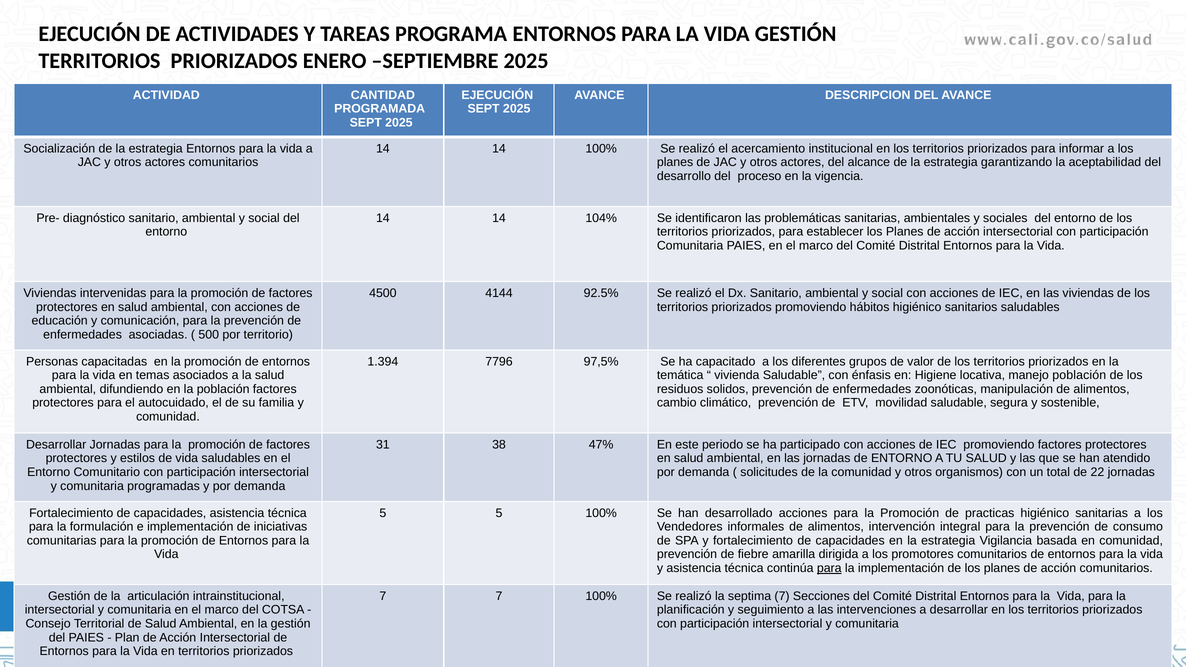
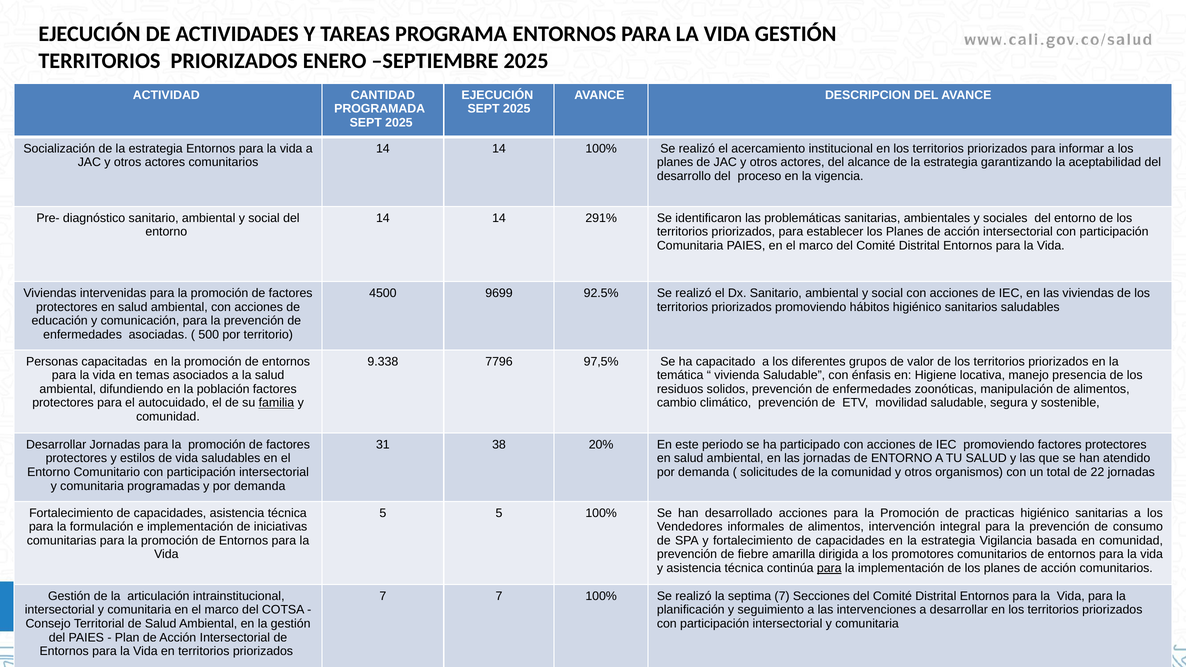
104%: 104% -> 291% (601, 218)
4144: 4144 -> 9699 (499, 293)
1.394: 1.394 -> 9.338 (383, 362)
manejo población: población -> presencia (1079, 375)
familia underline: none -> present (276, 403)
47%: 47% -> 20% (601, 445)
